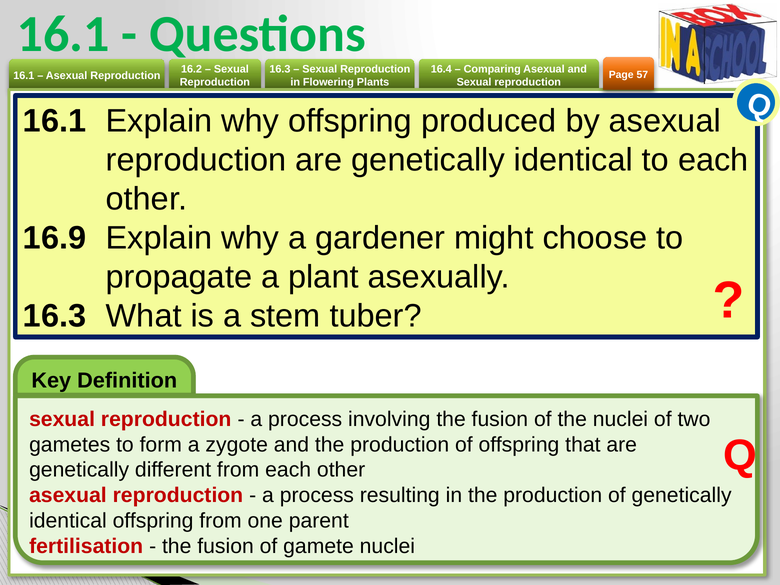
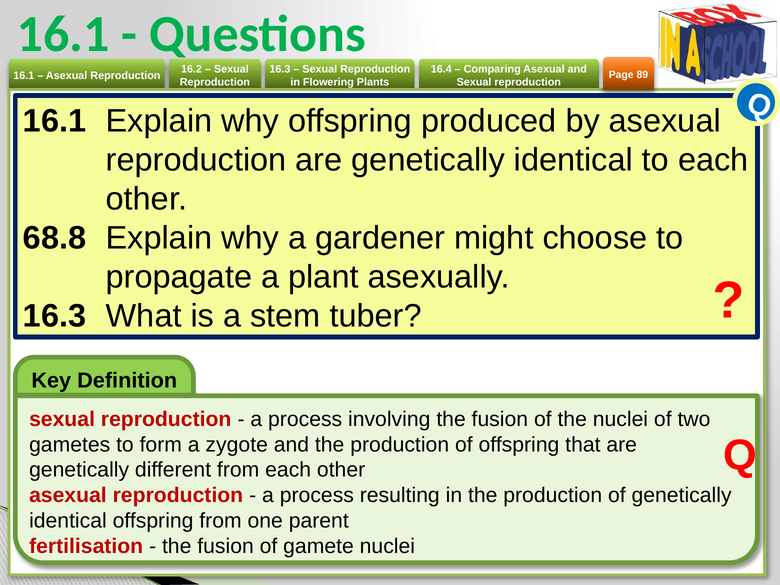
57: 57 -> 89 (642, 75)
16.9: 16.9 -> 68.8 (55, 238)
